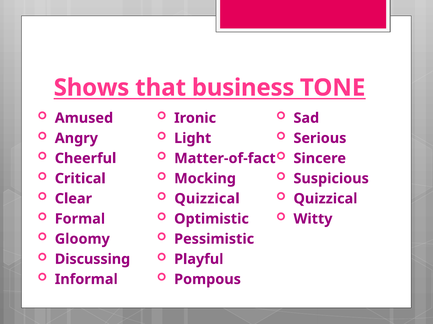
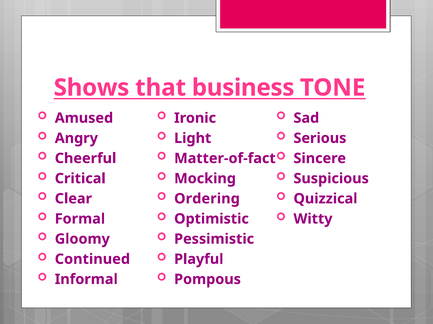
Quizzical: Quizzical -> Ordering (207, 199)
Discussing: Discussing -> Continued (92, 260)
